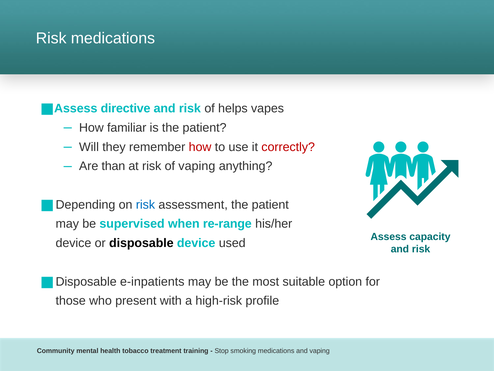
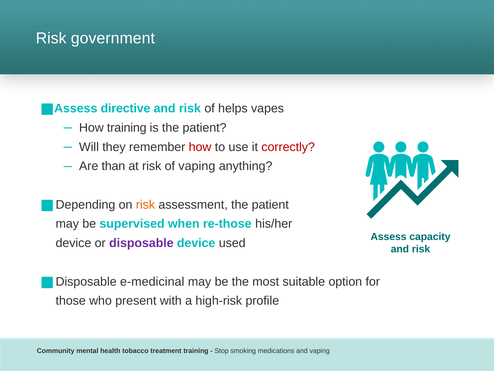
Risk medications: medications -> government (113, 38)
How familiar: familiar -> training (127, 128)
risk colour: blue -> orange (145, 204)
re-range: re-range -> re-those (227, 224)
disposable colour: black -> purple (141, 243)
e-inpatients: e-inpatients -> e-medicinal (152, 281)
